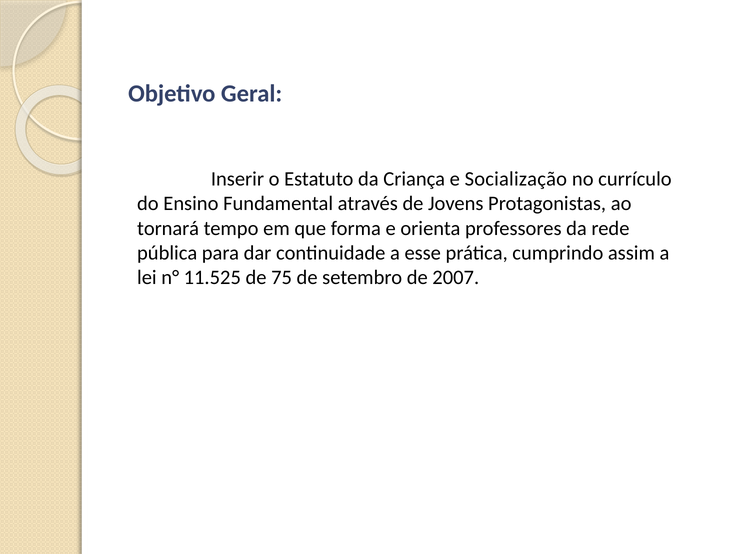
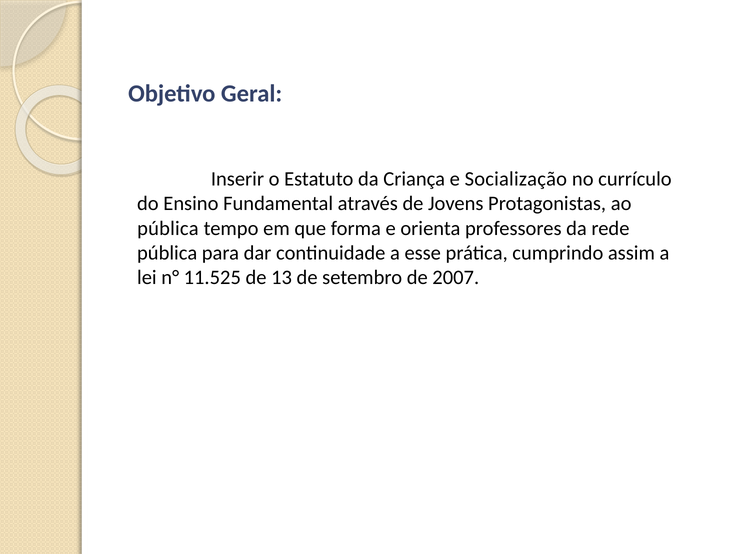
tornará: tornará -> pública (168, 228)
75: 75 -> 13 (282, 277)
